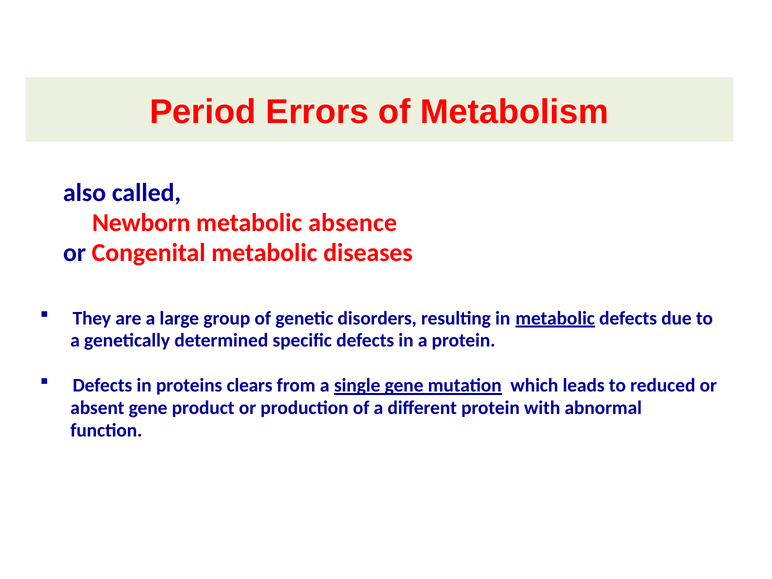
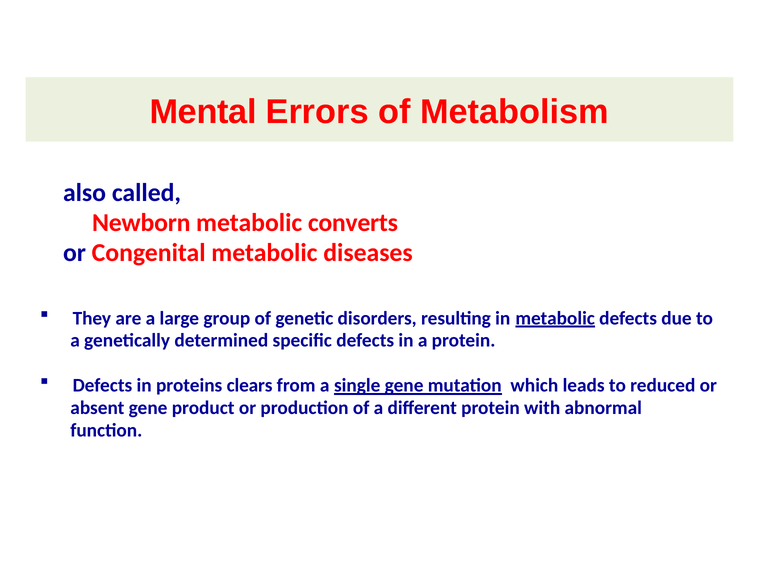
Period: Period -> Mental (203, 112)
absence: absence -> converts (353, 223)
